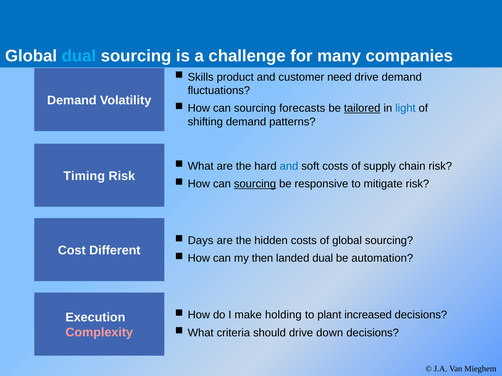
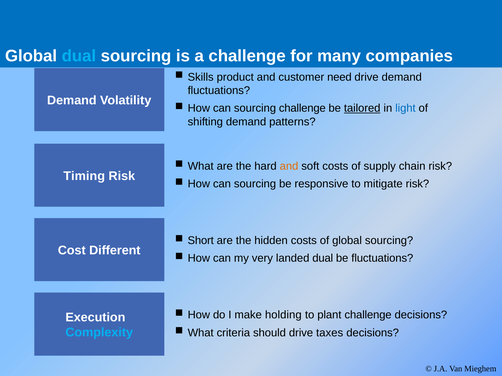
sourcing forecasts: forecasts -> challenge (302, 108)
and colour: blue -> orange (289, 166)
sourcing underline: present -> none (255, 184)
Days: Days -> Short (201, 241)
then: then -> very (262, 259)
be automation: automation -> fluctuations (382, 259)
plant increased: increased -> challenge (368, 315)
Complexity colour: pink -> light blue (99, 333)
down: down -> taxes (330, 333)
